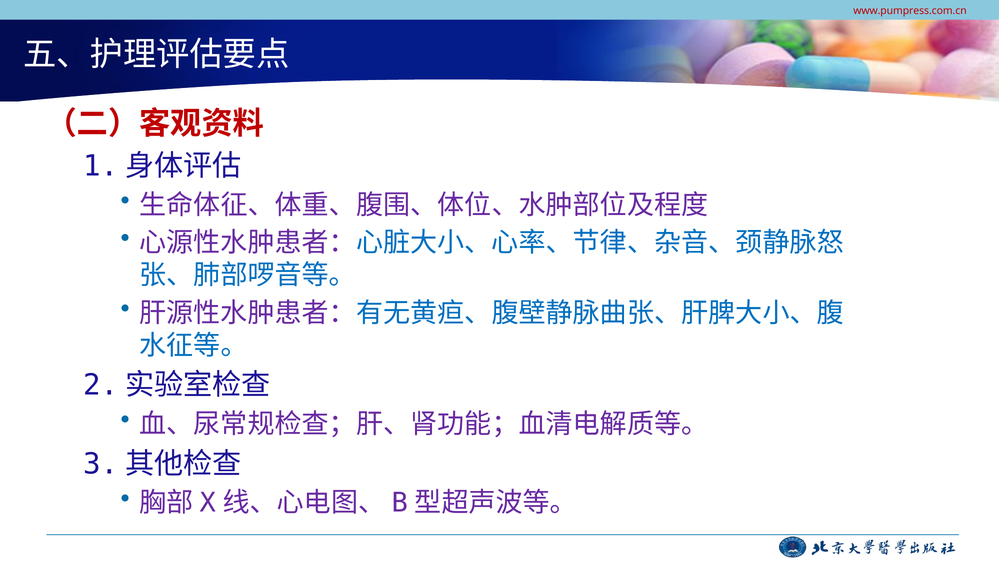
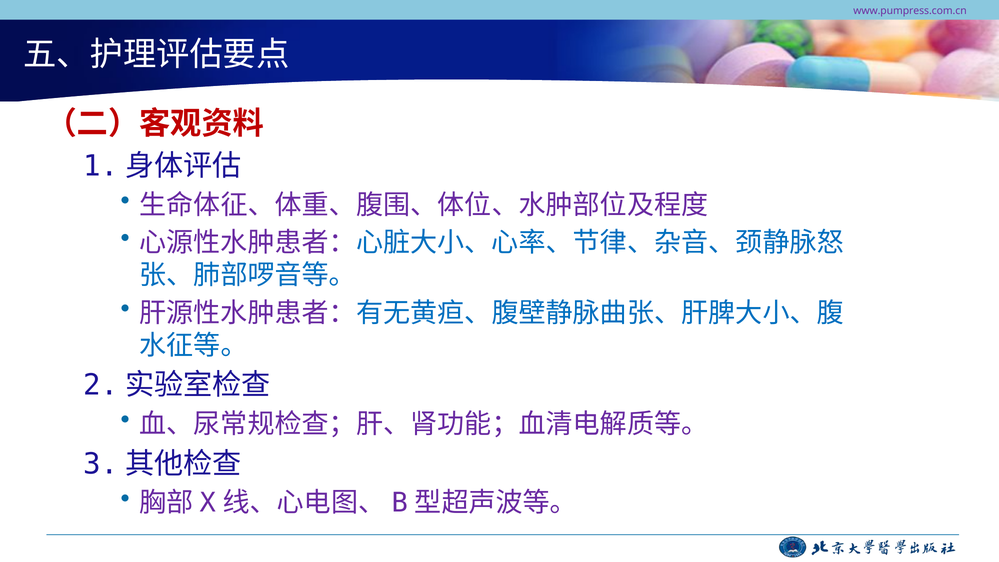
www.pumpress.com.cn colour: red -> purple (910, 11)
